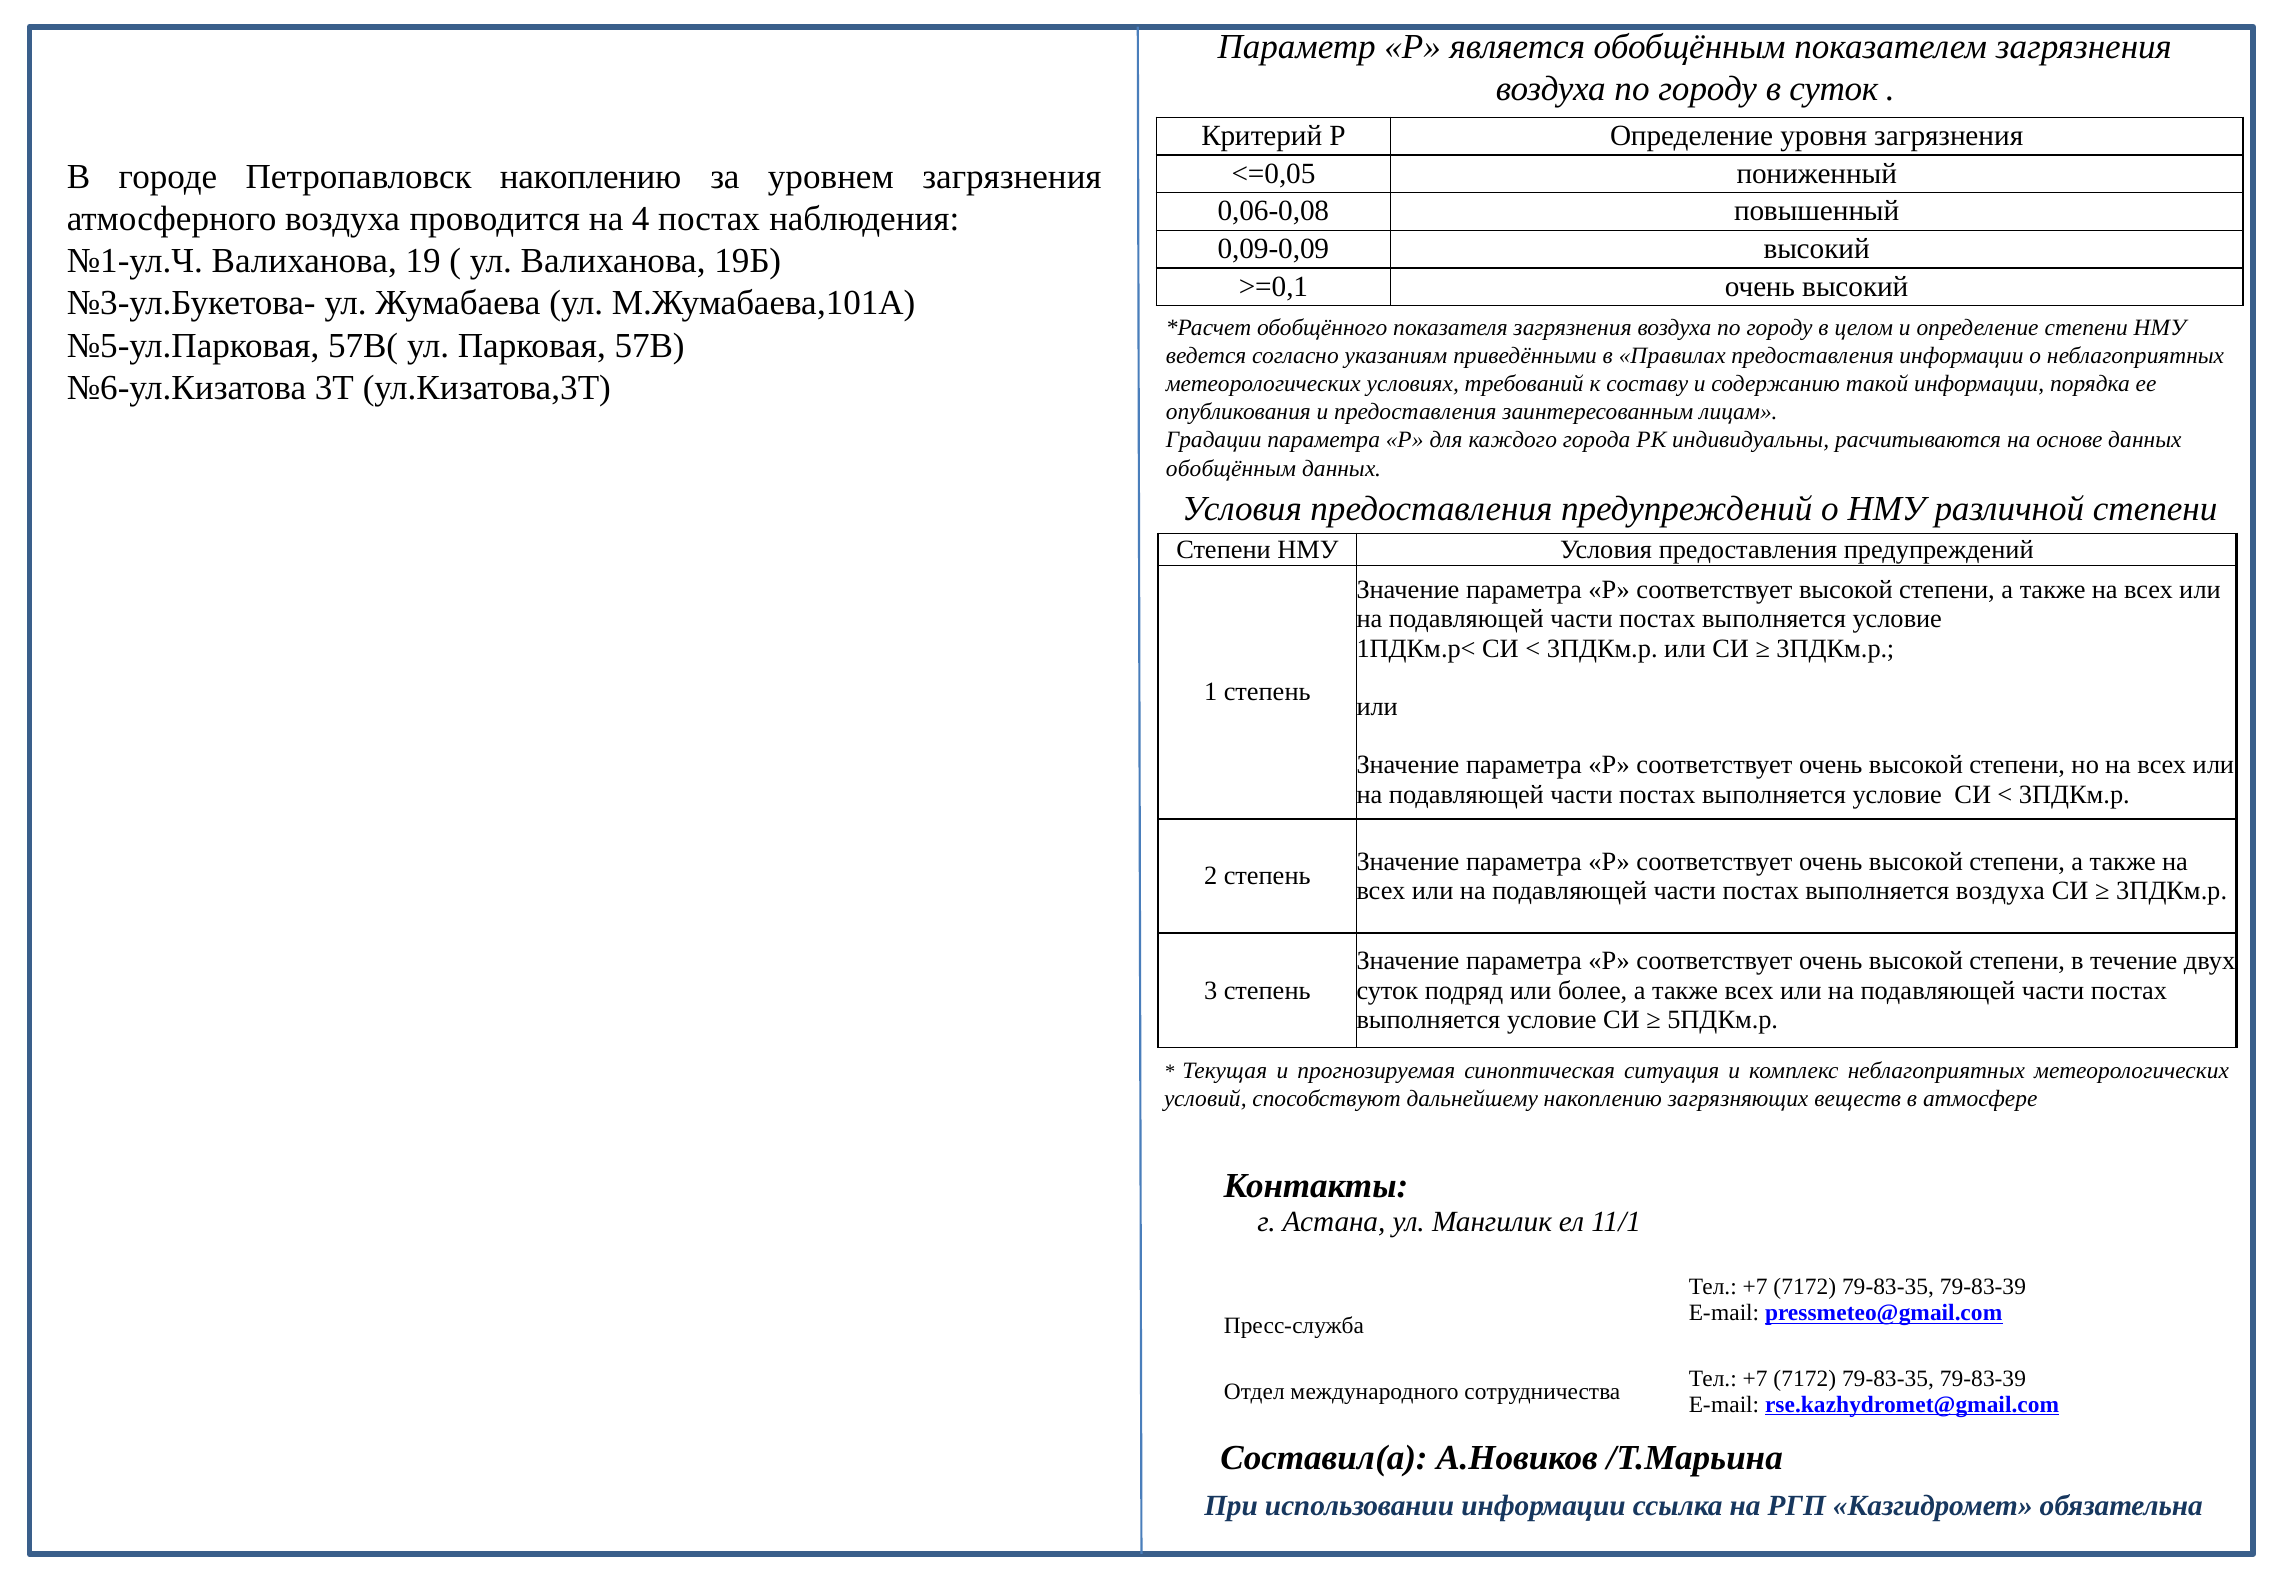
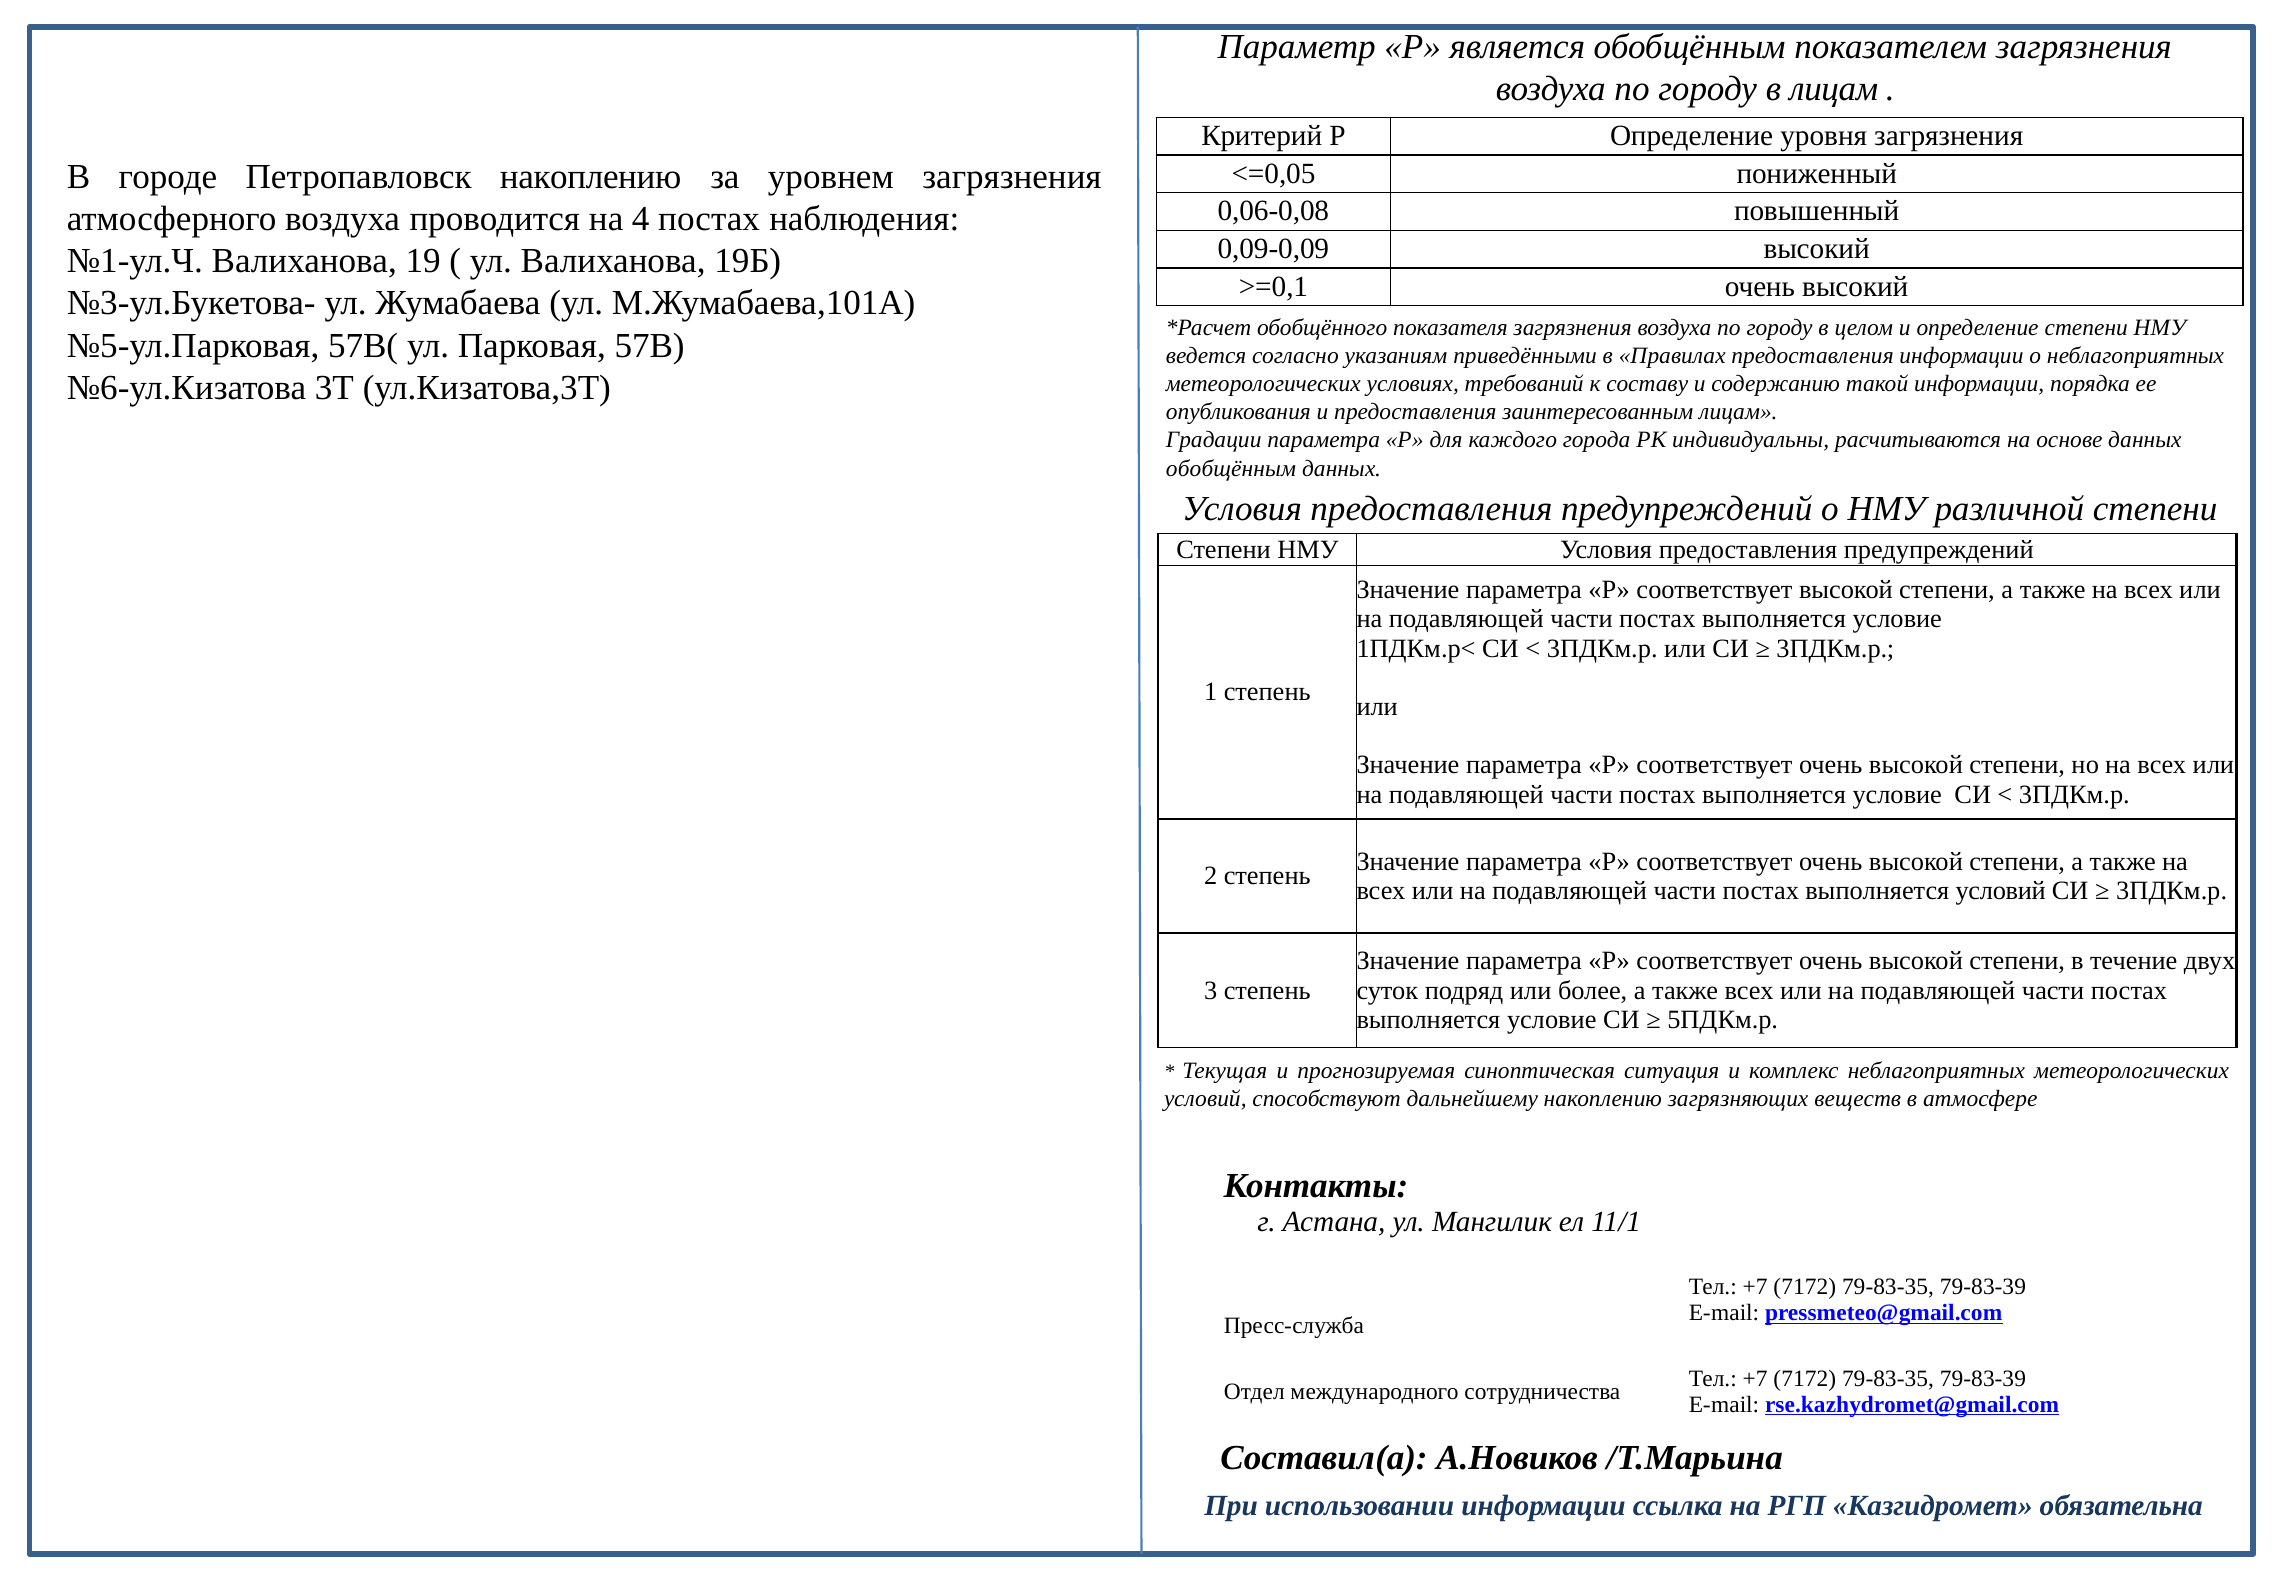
в суток: суток -> лицам (1834, 89)
выполняется воздуха: воздуха -> условий (2001, 891)
